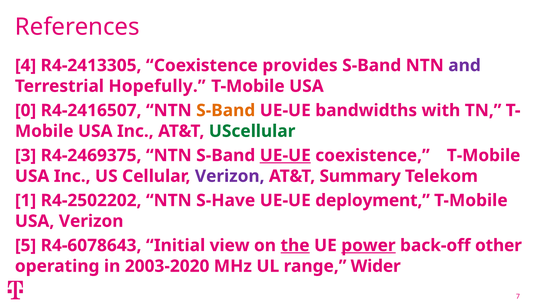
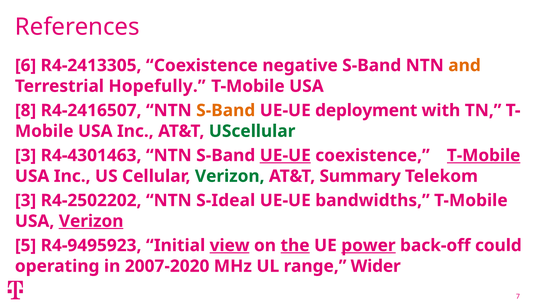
4: 4 -> 6 (26, 66)
provides: provides -> negative (300, 66)
and colour: purple -> orange (465, 66)
0: 0 -> 8 (26, 111)
bandwidths: bandwidths -> deployment (366, 111)
R4-2469375: R4-2469375 -> R4-4301463 (91, 156)
T-Mobile underline: none -> present (484, 156)
Verizon colour: purple -> green (230, 176)
1: 1 -> 3 (26, 201)
S-Have: S-Have -> S-Ideal (226, 201)
deployment: deployment -> bandwidths (372, 201)
Verizon underline: none -> present (91, 221)
R4-6078643: R4-6078643 -> R4-9495923 (91, 246)
view underline: none -> present (230, 246)
other: other -> could (498, 246)
2003-2020: 2003-2020 -> 2007-2020 (167, 266)
